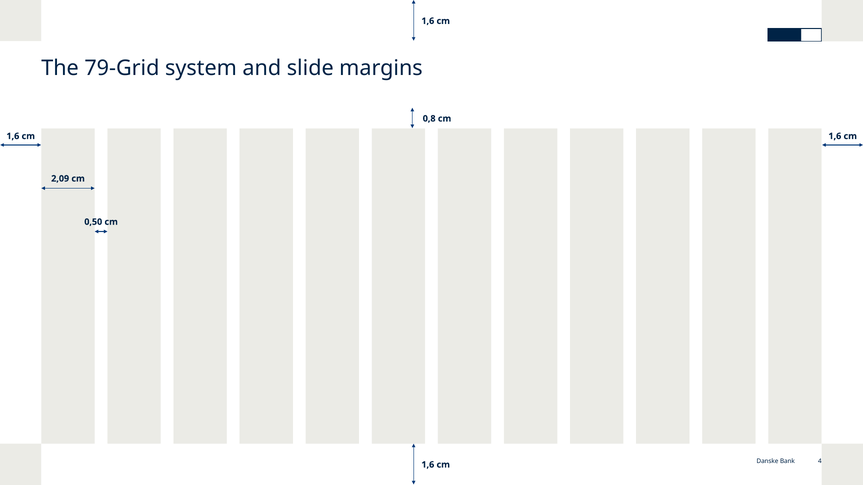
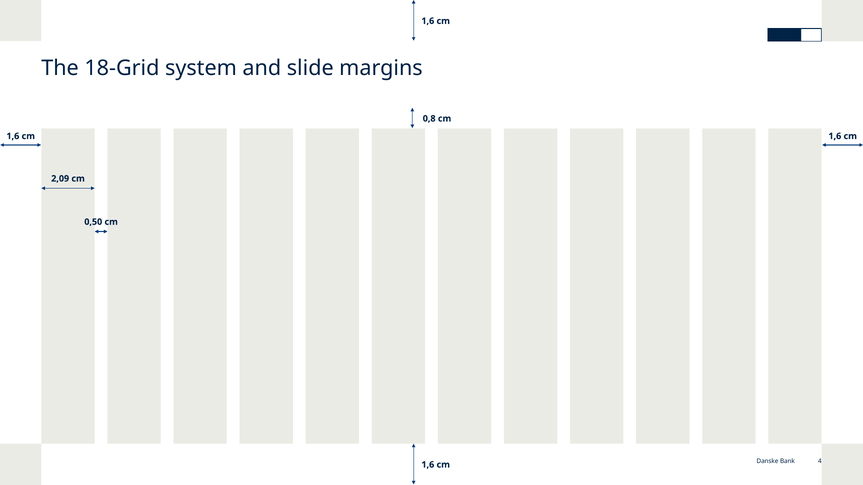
79-Grid: 79-Grid -> 18-Grid (122, 68)
